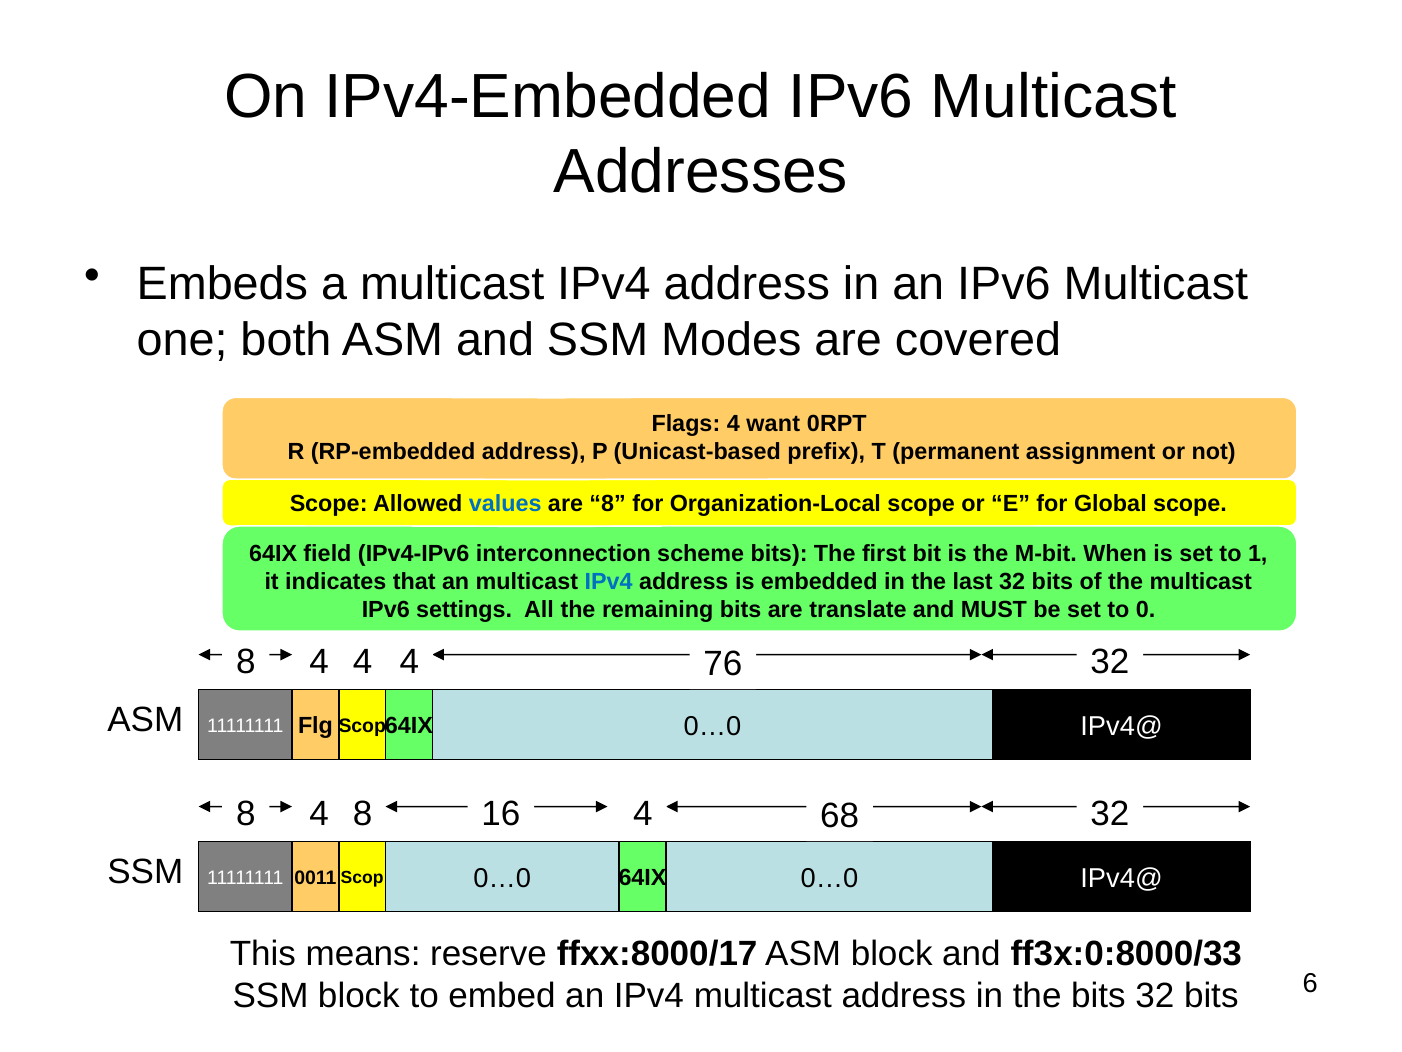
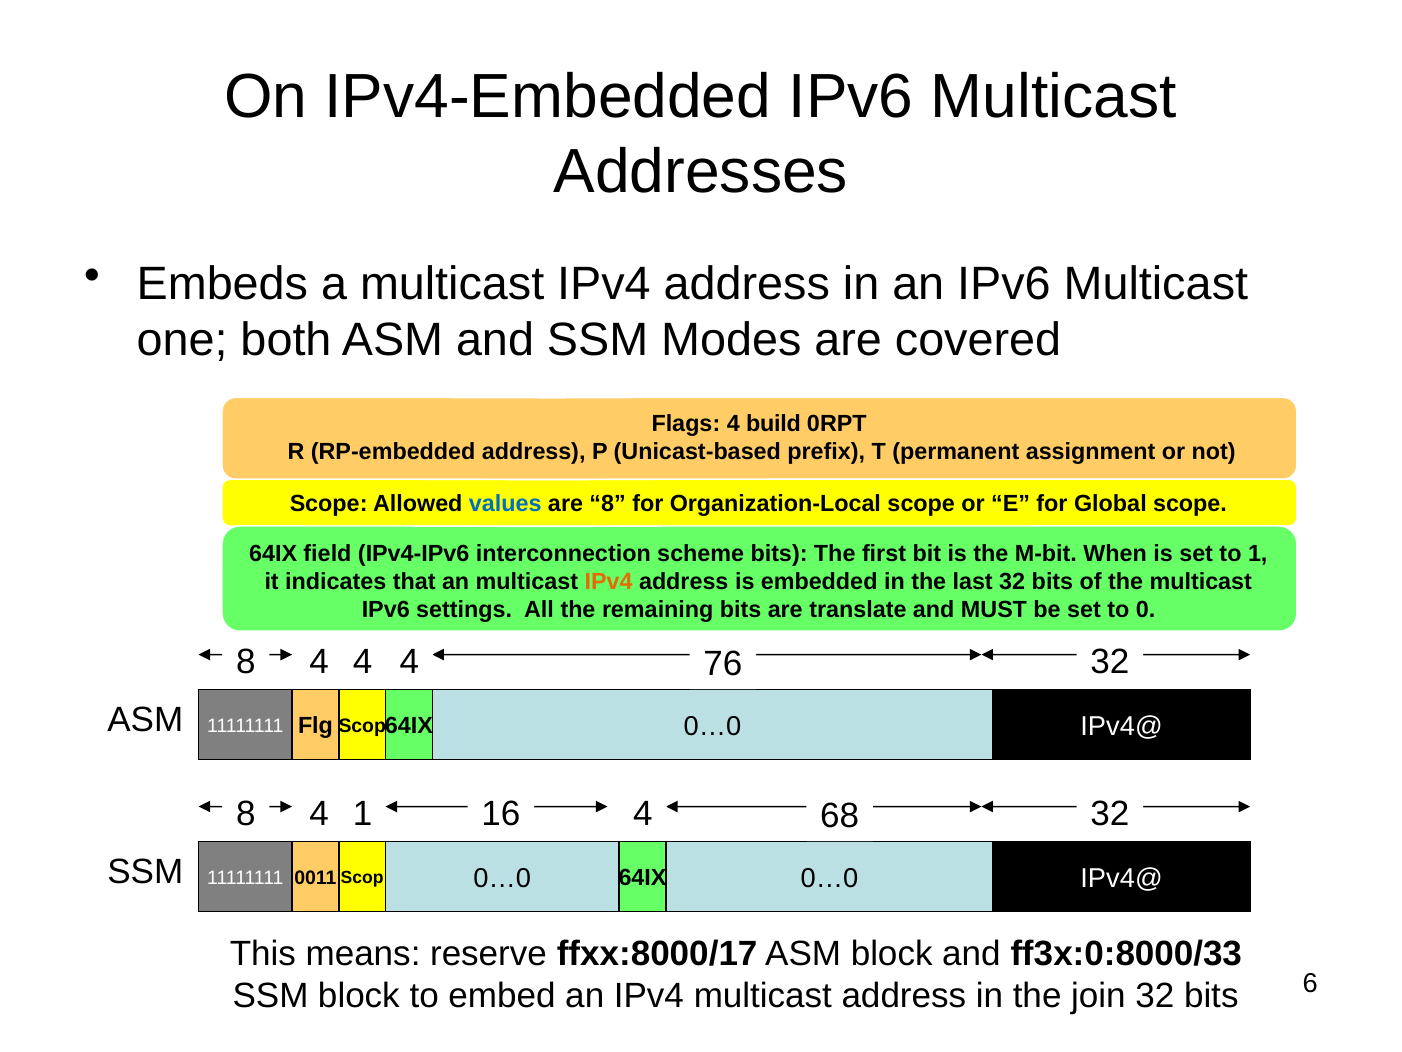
want: want -> build (773, 424)
IPv4 colour: blue -> orange (609, 581)
4 8: 8 -> 1 (363, 813)
the bits: bits -> join (1098, 996)
